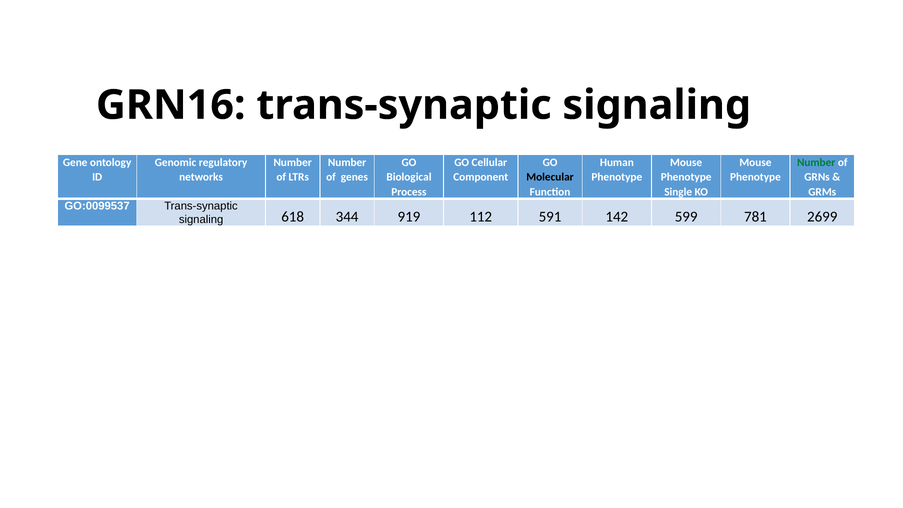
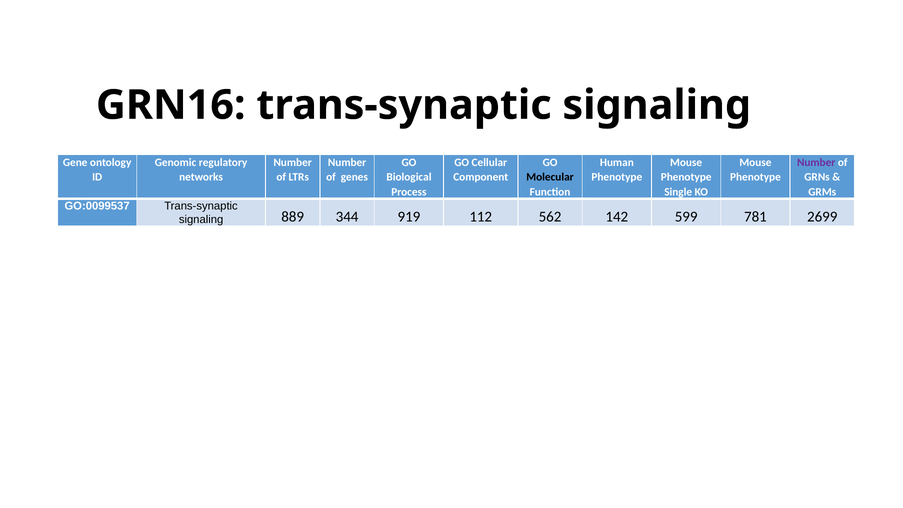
Number colour: green -> purple (816, 162)
618: 618 -> 889 (293, 217)
591: 591 -> 562 (550, 217)
